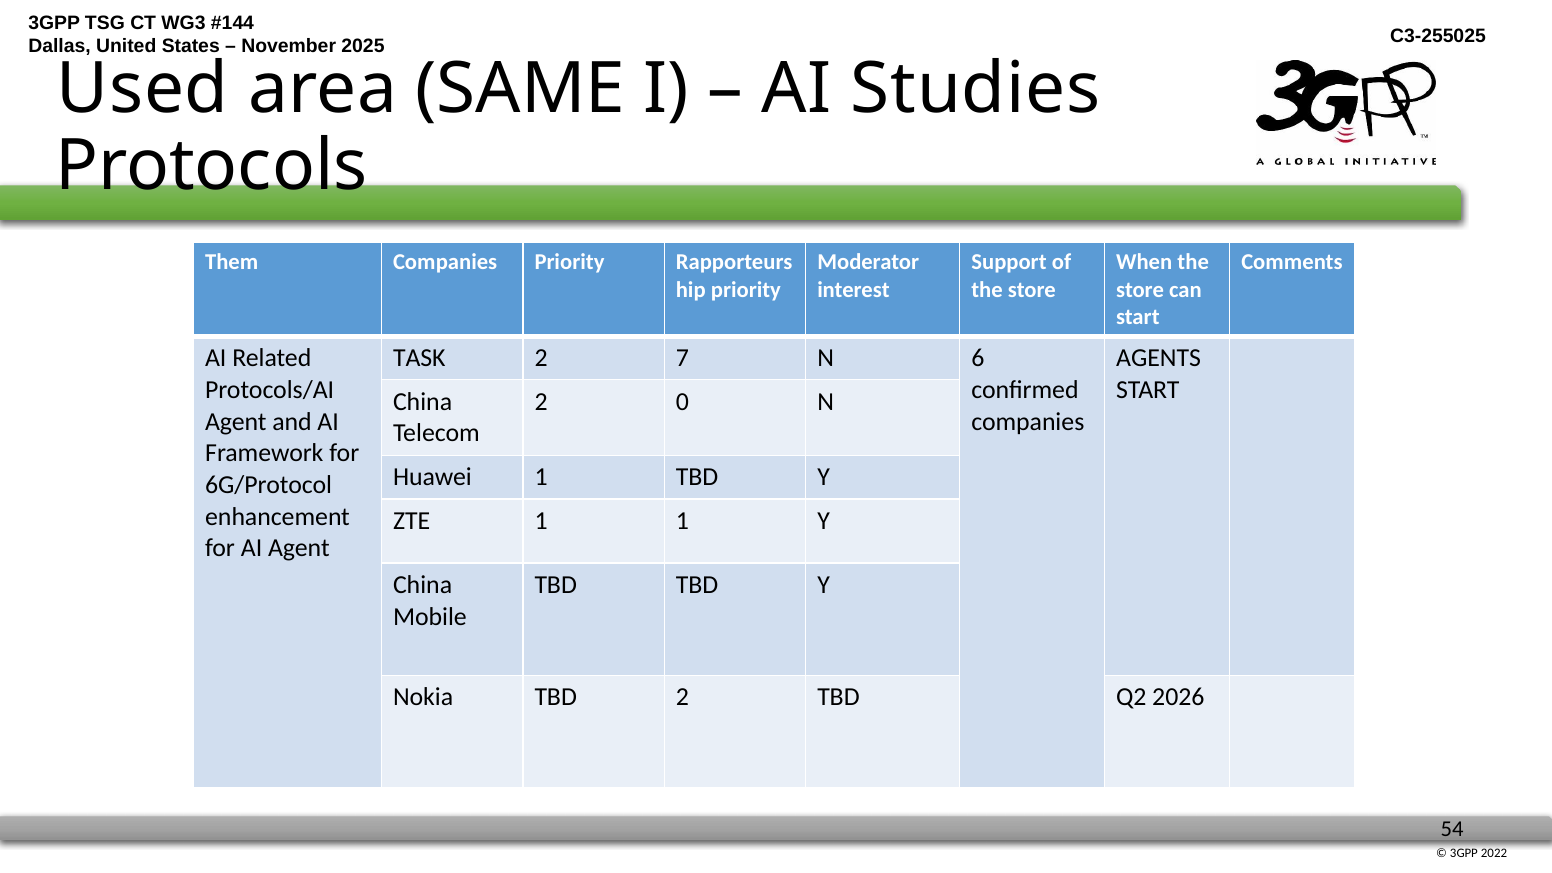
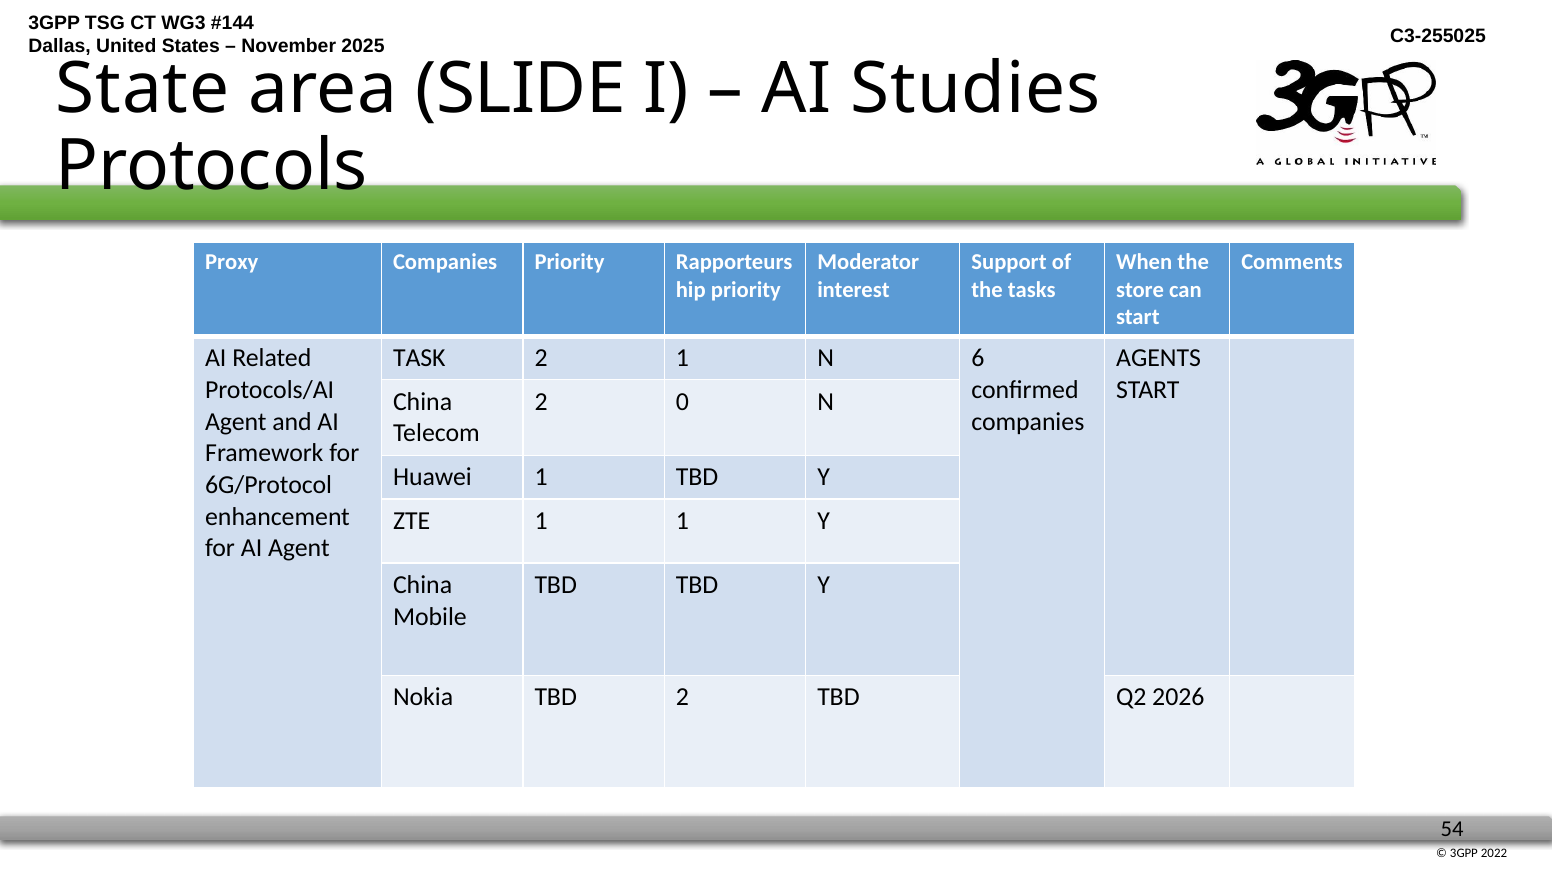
Used: Used -> State (143, 89)
SAME: SAME -> SLIDE (521, 89)
Them: Them -> Proxy (232, 262)
store: store -> tasks (1032, 290)
2 7: 7 -> 1 (682, 358)
